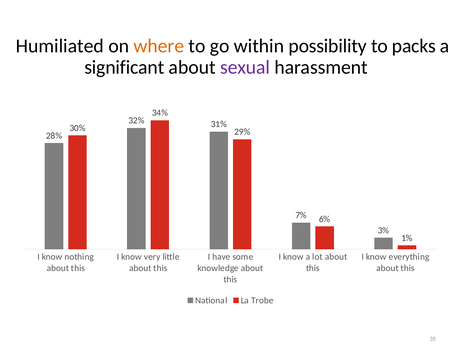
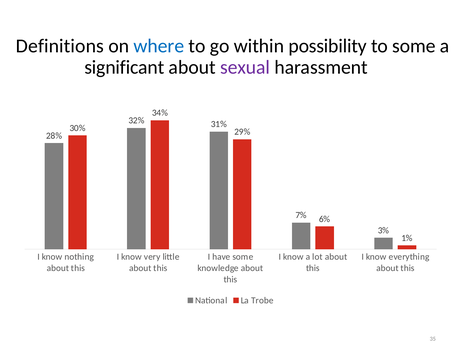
Humiliated: Humiliated -> Definitions (60, 46)
where colour: orange -> blue (159, 46)
to packs: packs -> some (414, 46)
